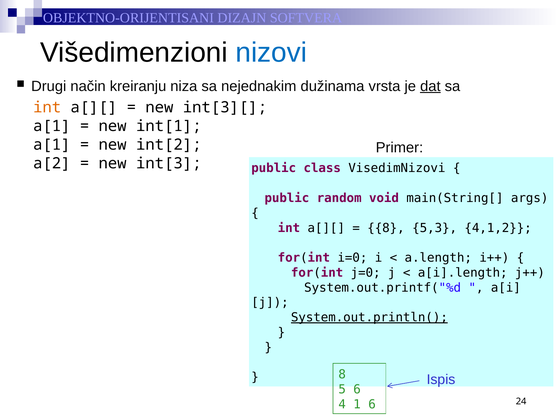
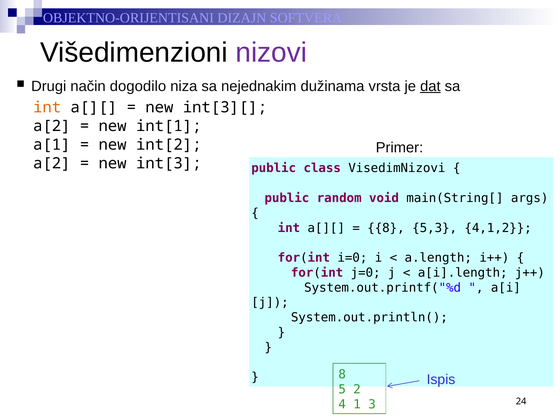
nizovi colour: blue -> purple (271, 53)
kreiranju: kreiranju -> dogodilo (138, 86)
a[1: a[1 -> a[2 (52, 126)
System.out.println( underline: present -> none (369, 317)
5 6: 6 -> 2 (357, 389)
1 6: 6 -> 3 (372, 404)
